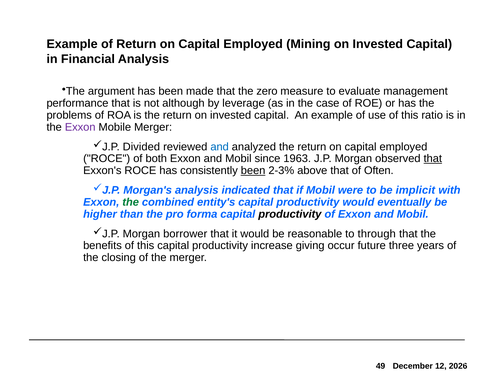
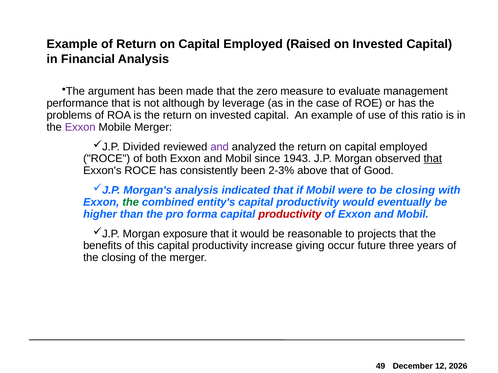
Mining: Mining -> Raised (308, 44)
and colour: blue -> purple (220, 147)
1963: 1963 -> 1943 (297, 159)
been underline: present -> none (253, 171)
Often: Often -> Good (379, 171)
be implicit: implicit -> closing (415, 190)
productivity colour: black -> red (290, 214)
borrower: borrower -> exposure (185, 234)
through: through -> projects (377, 234)
